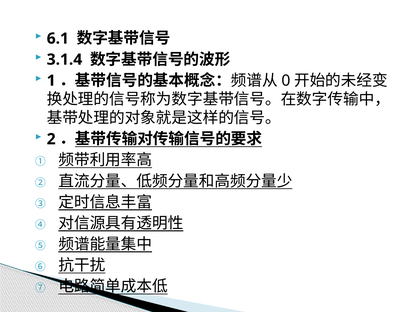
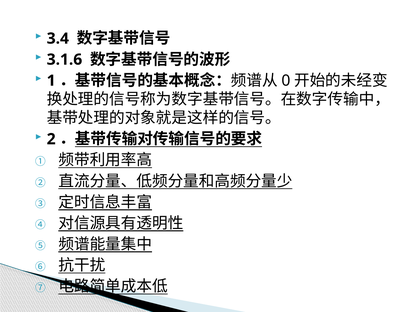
6.1: 6.1 -> 3.4 (58, 38)
3.1.4: 3.1.4 -> 3.1.6 (64, 60)
